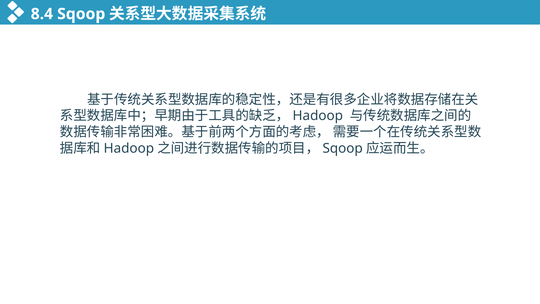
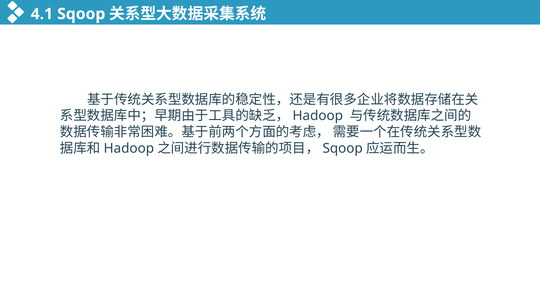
8.4: 8.4 -> 4.1 (42, 14)
